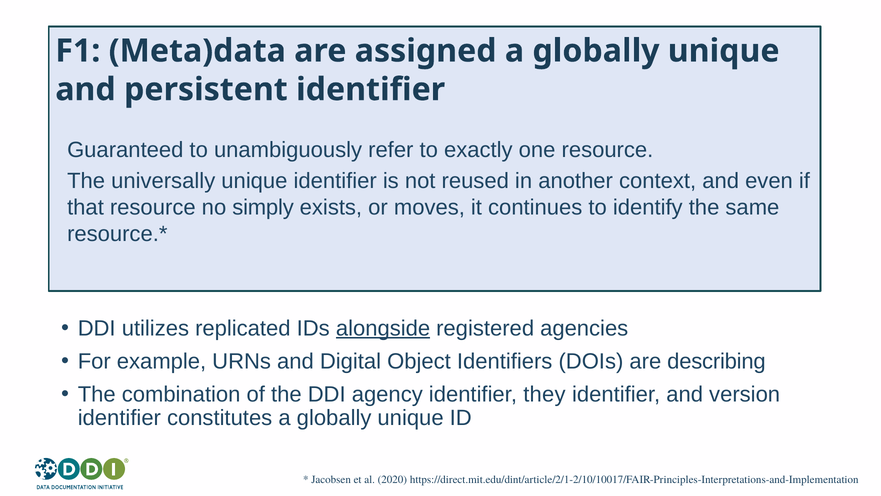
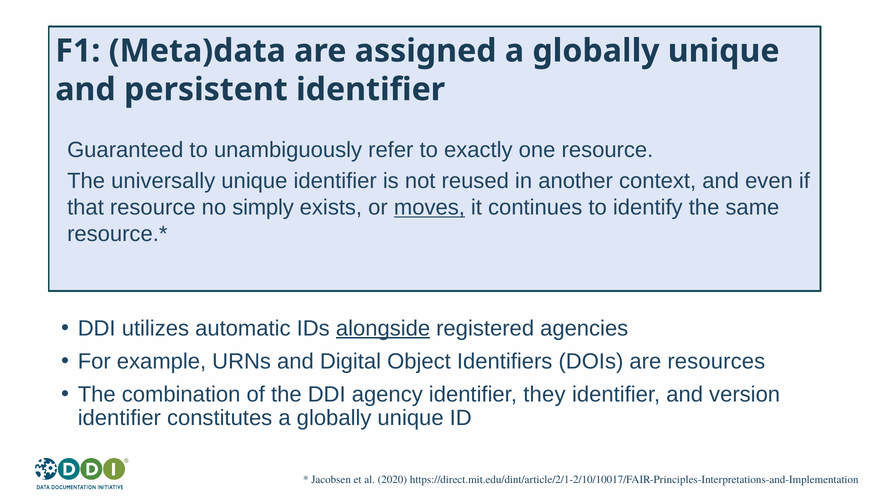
moves underline: none -> present (429, 207)
replicated: replicated -> automatic (243, 328)
describing: describing -> resources (716, 361)
